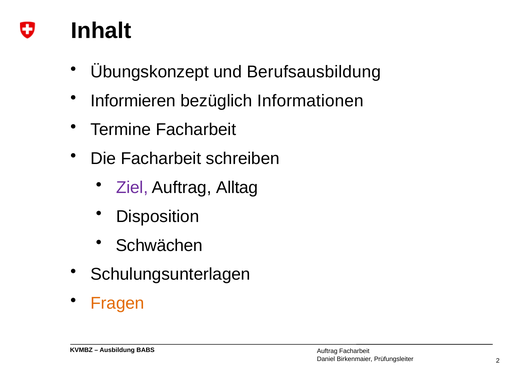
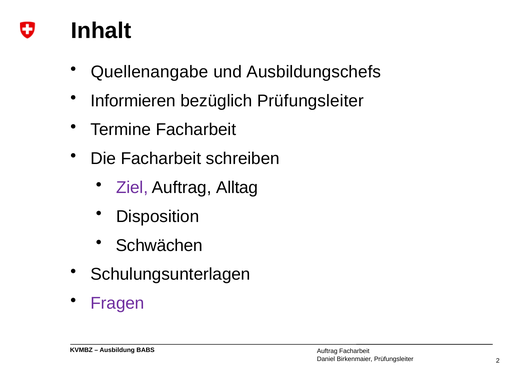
Übungskonzept: Übungskonzept -> Quellenangabe (150, 72)
Berufsausbildung: Berufsausbildung -> Ausbildungschefs (314, 72)
bezüglich Informationen: Informationen -> Prüfungsleiter (310, 101)
Fragen colour: orange -> purple (117, 303)
